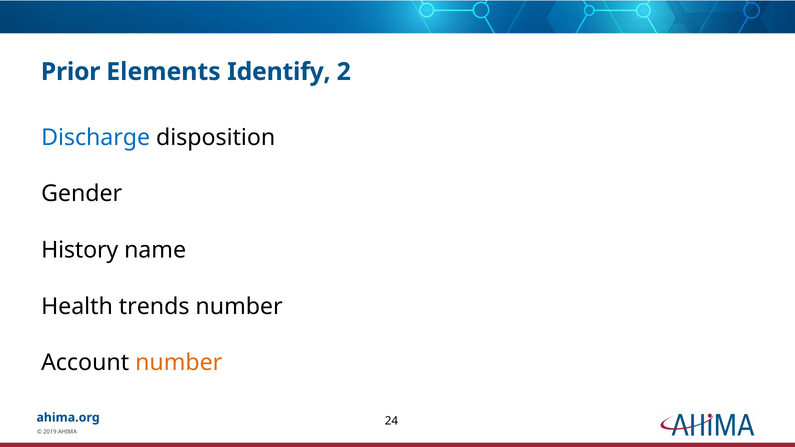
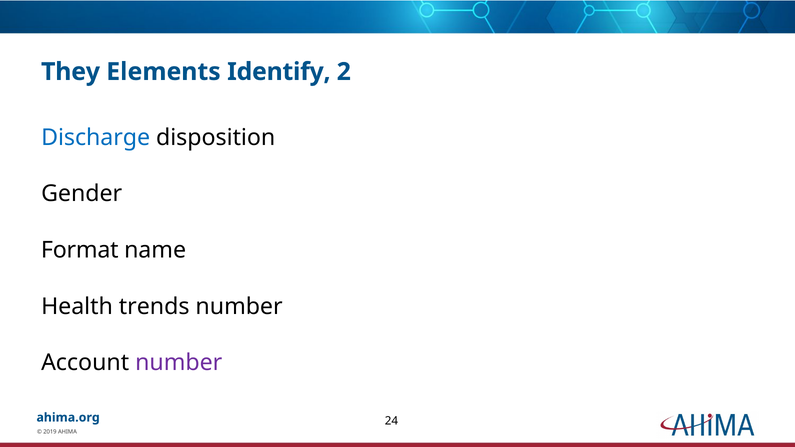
Prior: Prior -> They (71, 72)
History: History -> Format (80, 250)
number colour: orange -> purple (179, 363)
